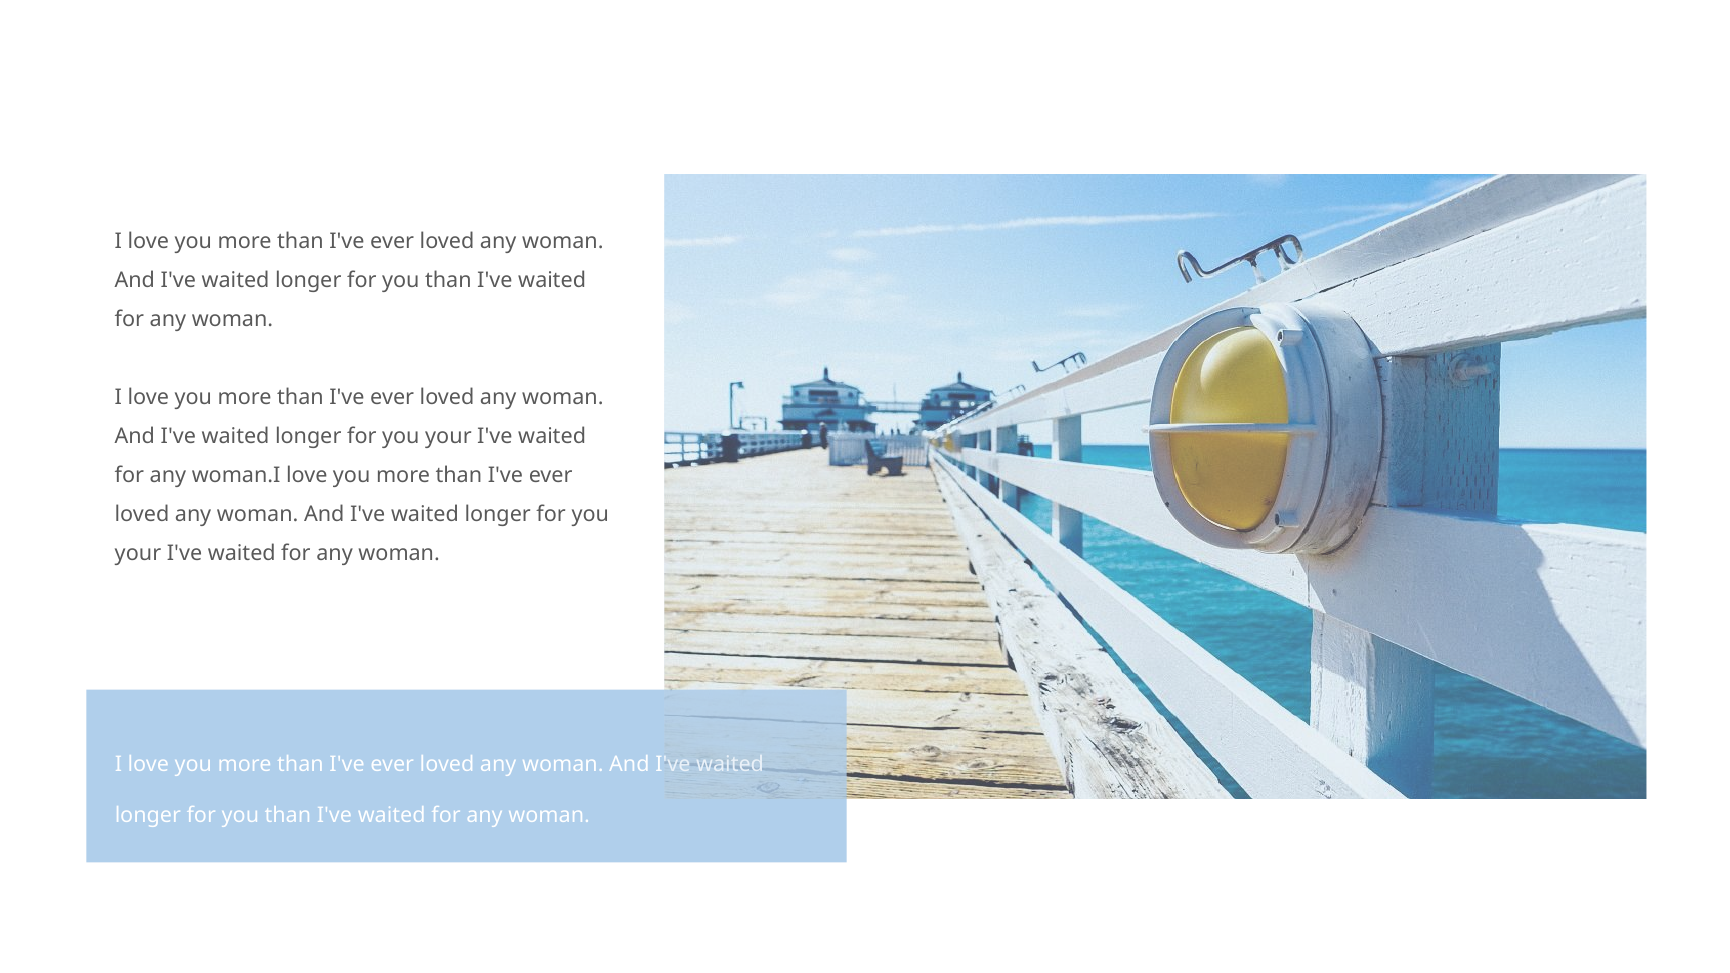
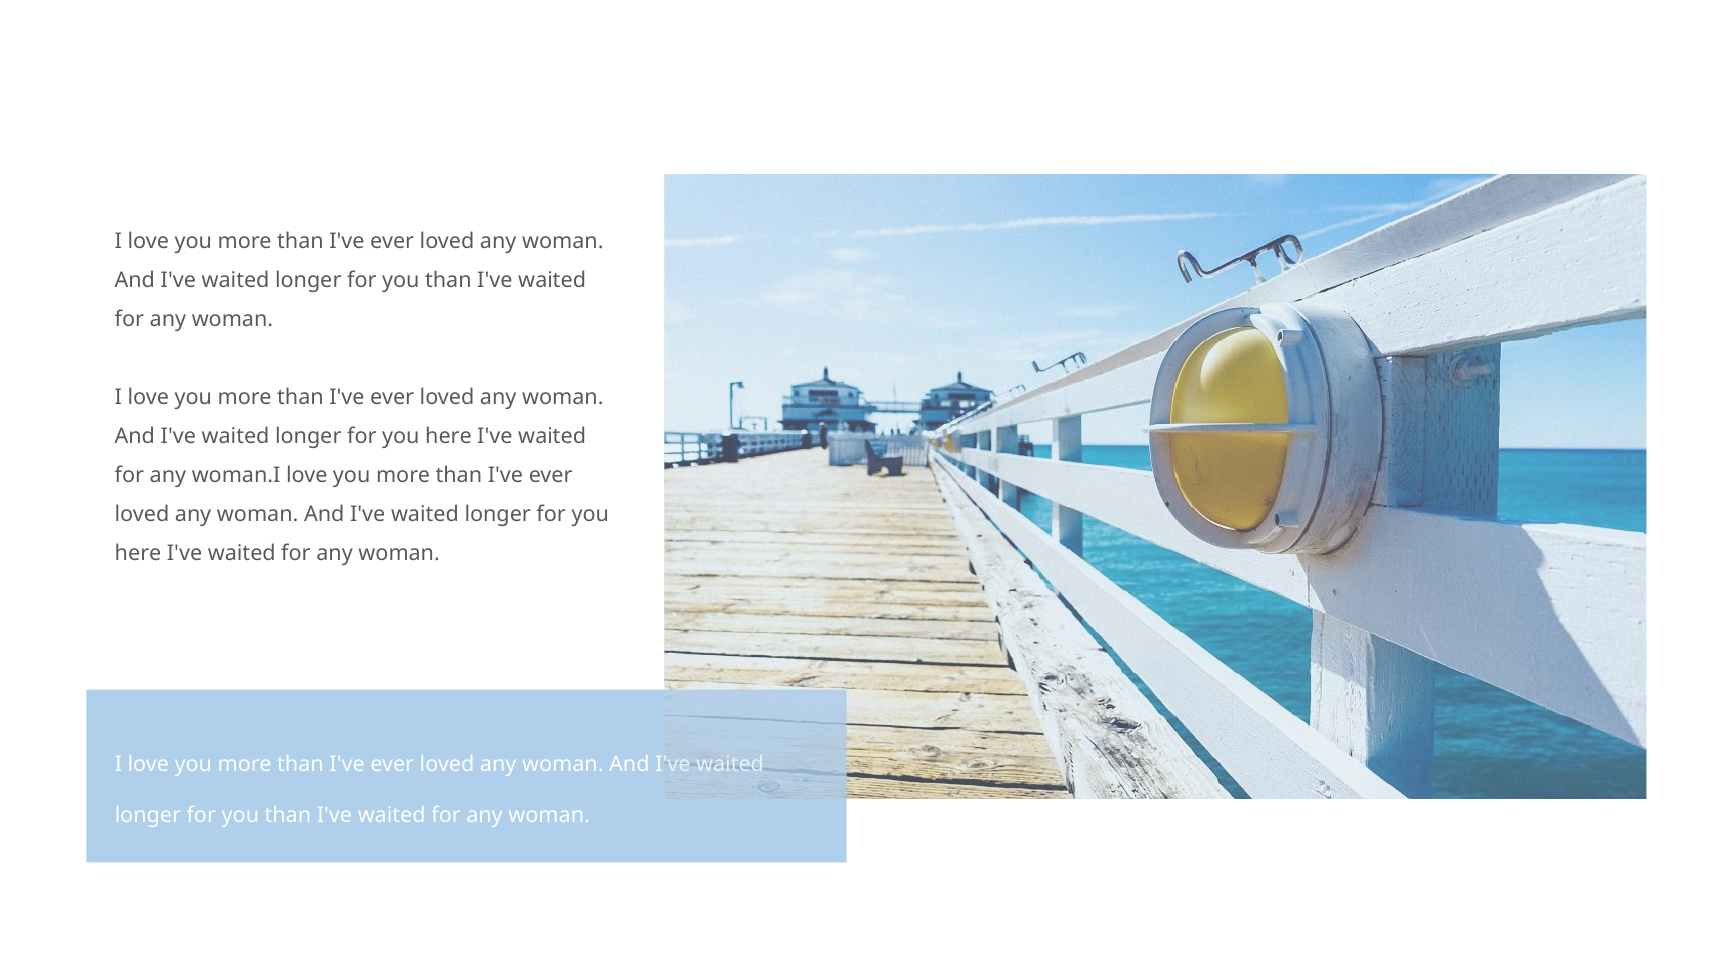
your: your -> here (448, 436)
your: your -> here (138, 553)
